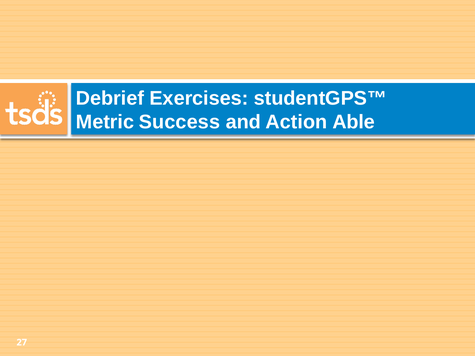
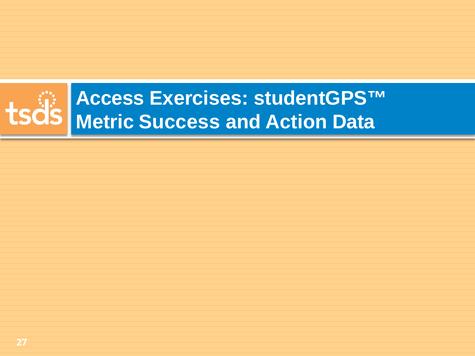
Debrief: Debrief -> Access (110, 98)
Able: Able -> Data (354, 122)
